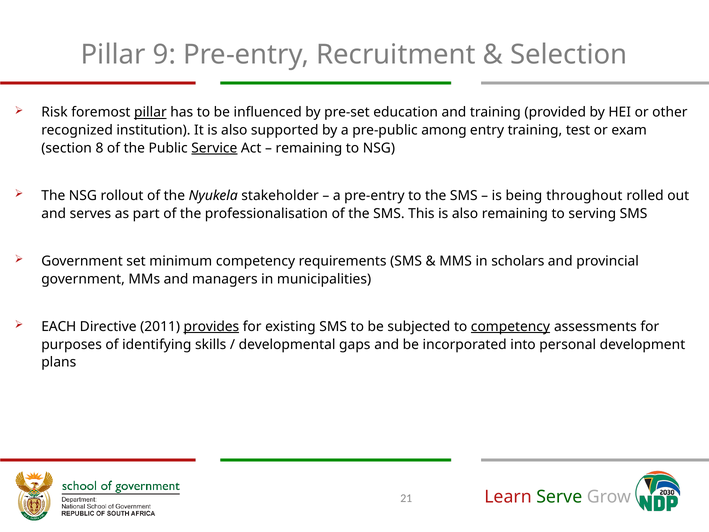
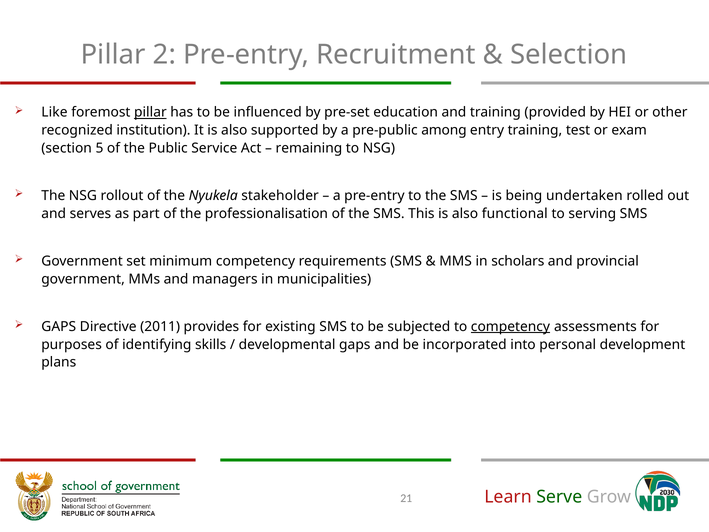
9: 9 -> 2 (164, 55)
Risk: Risk -> Like (54, 112)
8: 8 -> 5 (99, 148)
Service underline: present -> none (214, 148)
throughout: throughout -> undertaken (584, 196)
also remaining: remaining -> functional (515, 214)
EACH: EACH -> GAPS (59, 327)
provides underline: present -> none (211, 327)
